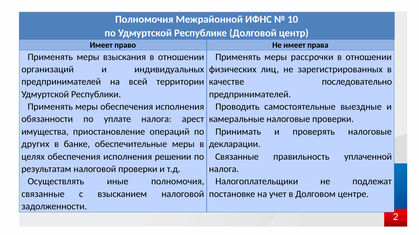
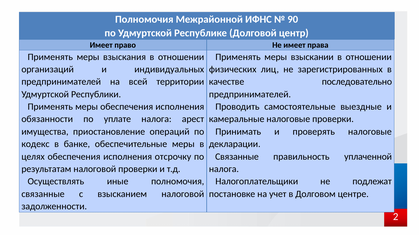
10: 10 -> 90 (293, 20)
рассрочки: рассрочки -> взыскании (312, 57)
других: других -> кодекс (35, 144)
решении: решении -> отсрочку (173, 157)
